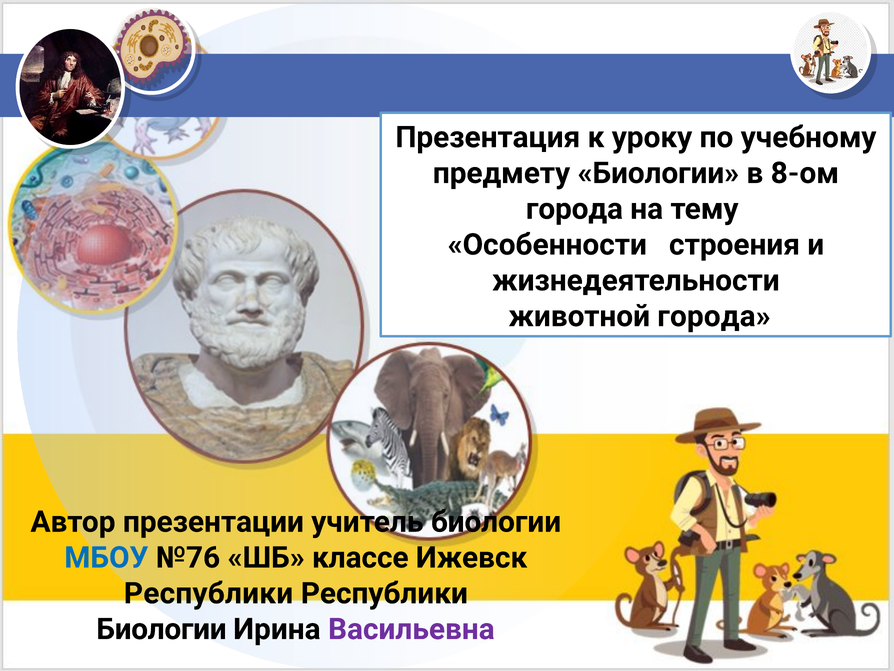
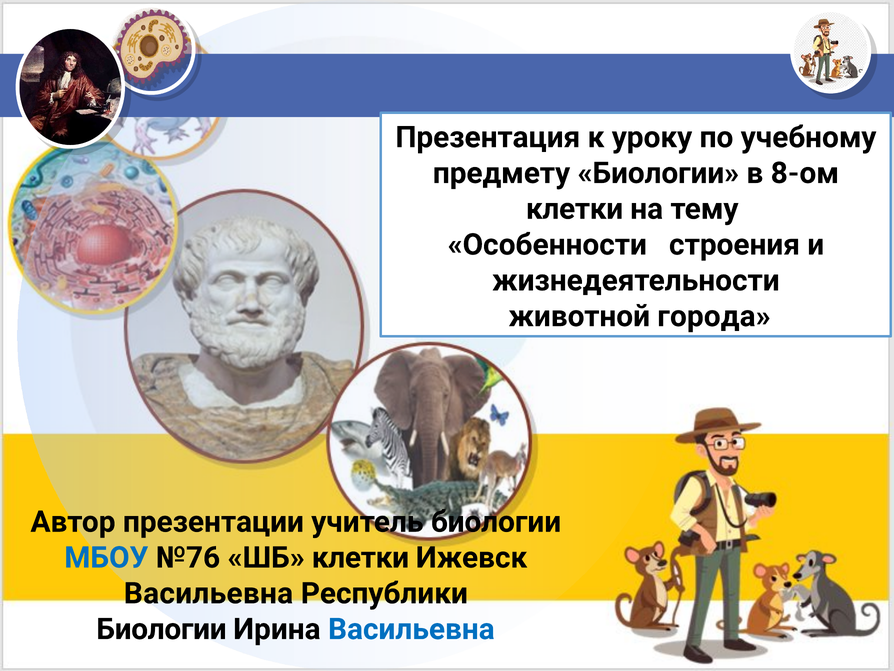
города: города -> клетки (575, 209)
ШБ классе: классе -> клетки (360, 557)
Республики: Республики -> Васильевна (208, 593)
Васильевна colour: purple -> blue (411, 629)
